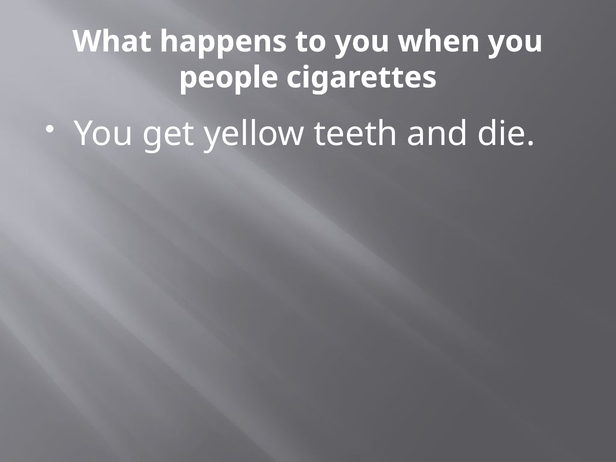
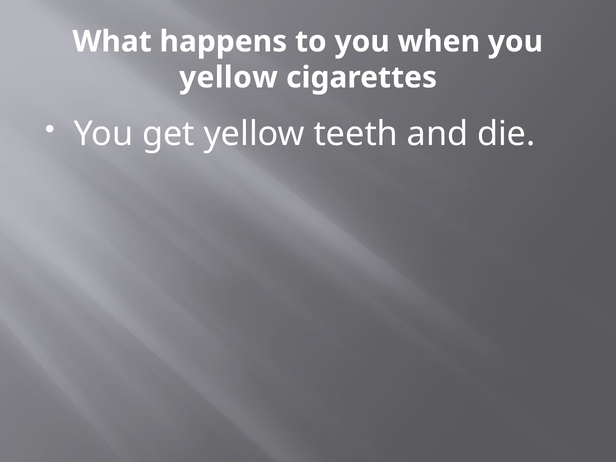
people: people -> yellow (228, 78)
